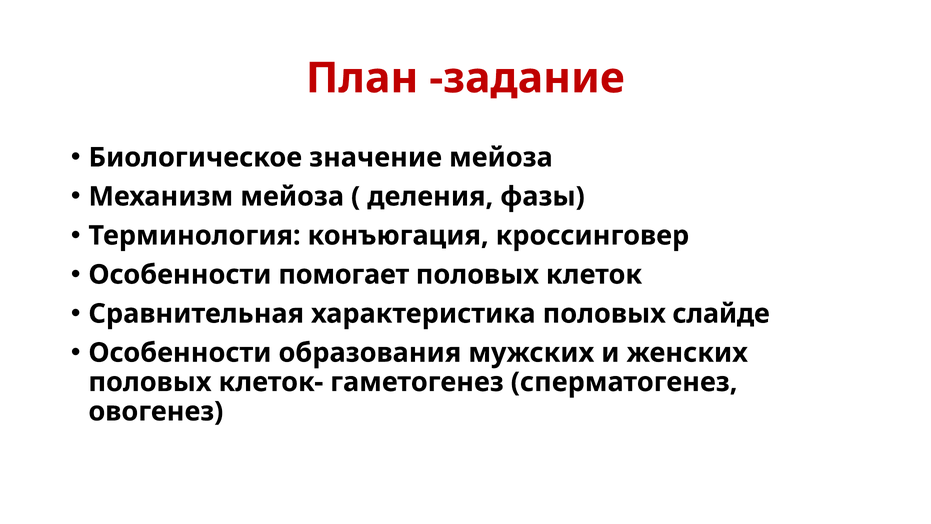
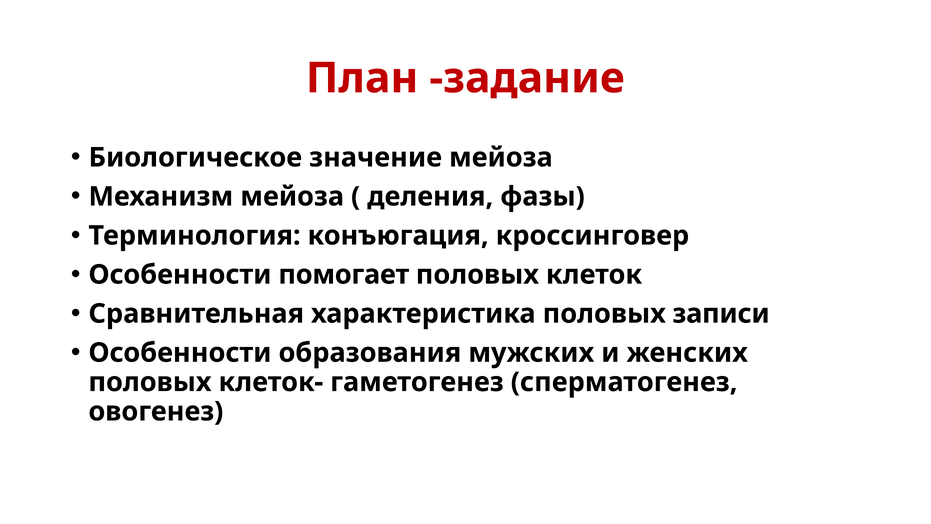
слайде: слайде -> записи (721, 314)
